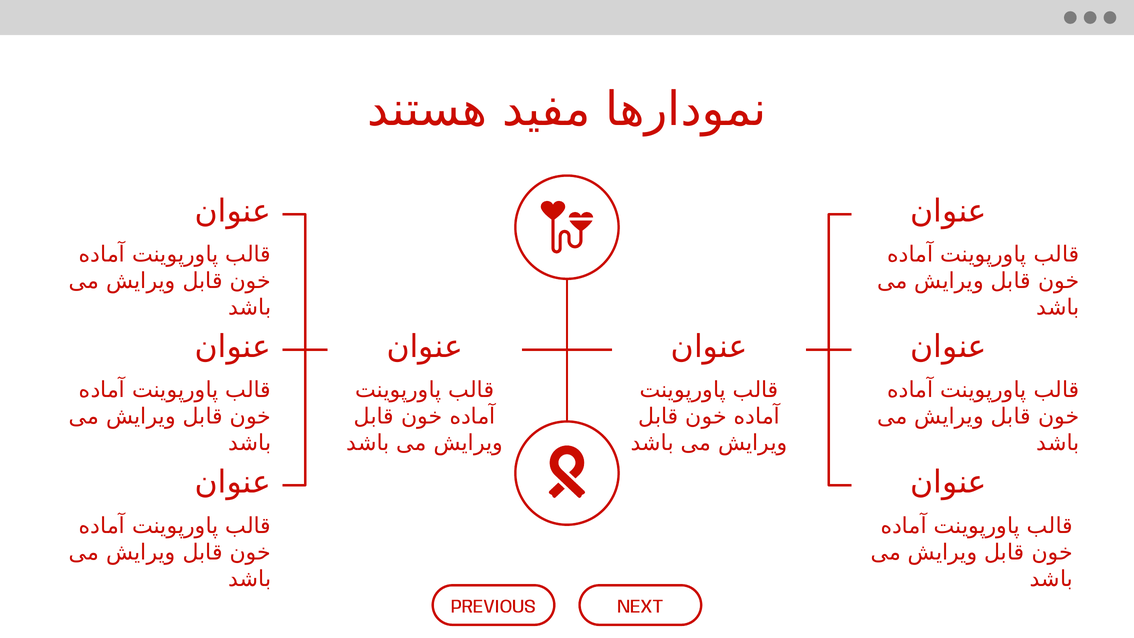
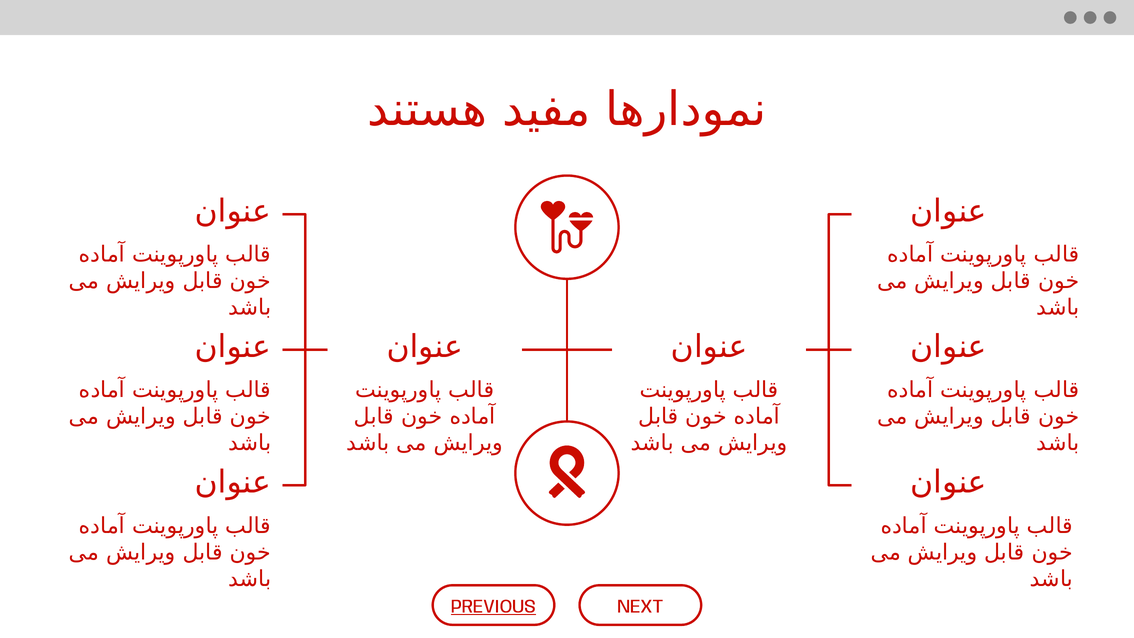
PREVIOUS underline: none -> present (493, 606)
